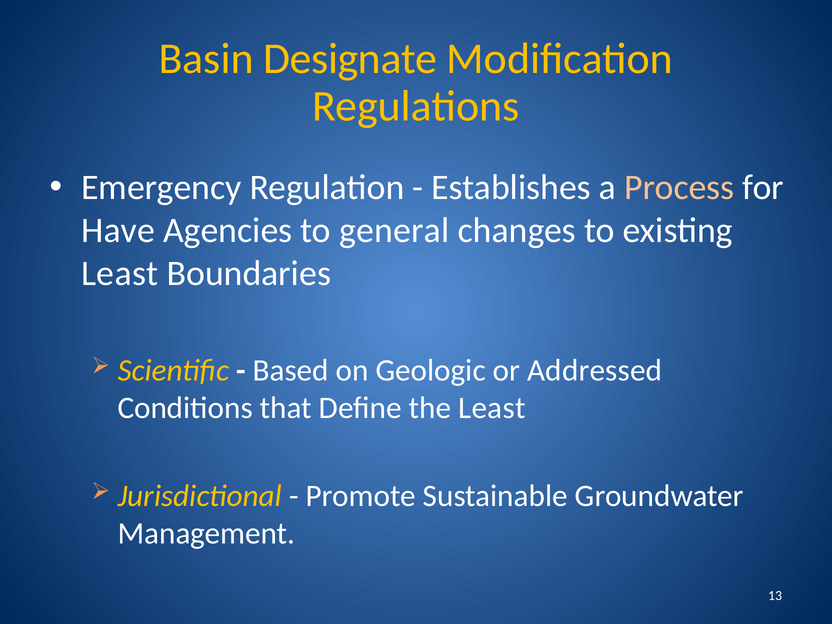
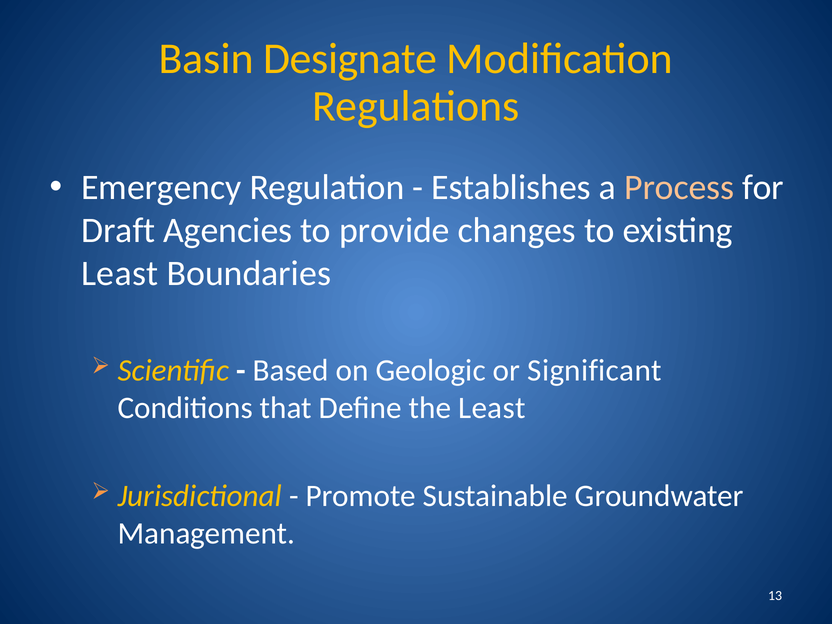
Have: Have -> Draft (118, 231)
general: general -> provide (394, 231)
Addressed: Addressed -> Significant (595, 370)
